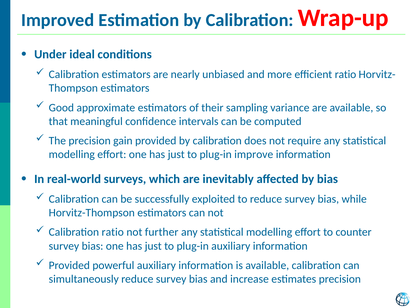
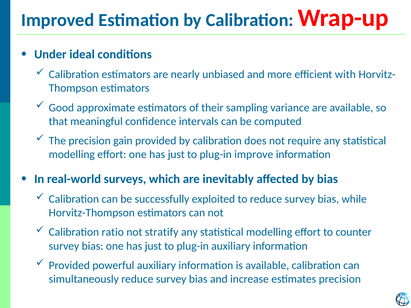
efficient ratio: ratio -> with (345, 75)
further: further -> stratify (162, 232)
